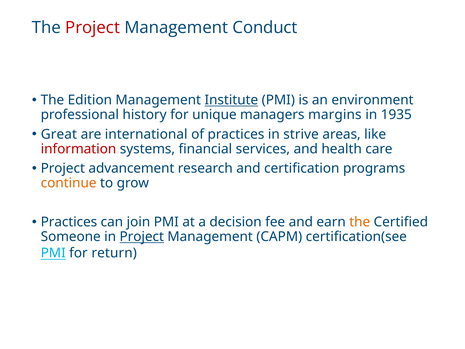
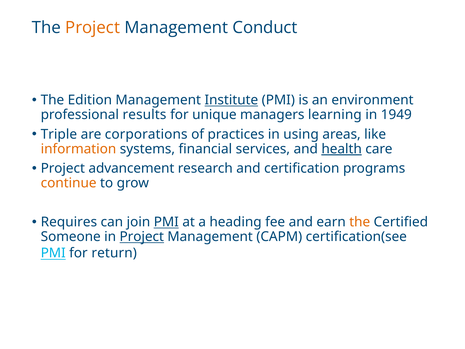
Project colour: red -> orange (93, 28)
history: history -> results (144, 115)
margins: margins -> learning (335, 115)
1935: 1935 -> 1949 (396, 115)
Great: Great -> Triple (59, 134)
international: international -> corporations (146, 134)
strive: strive -> using (301, 134)
information colour: red -> orange (78, 149)
health underline: none -> present (342, 149)
Practices: Practices -> Requires (69, 222)
PMI underline: none -> present (166, 222)
decision: decision -> heading (236, 222)
